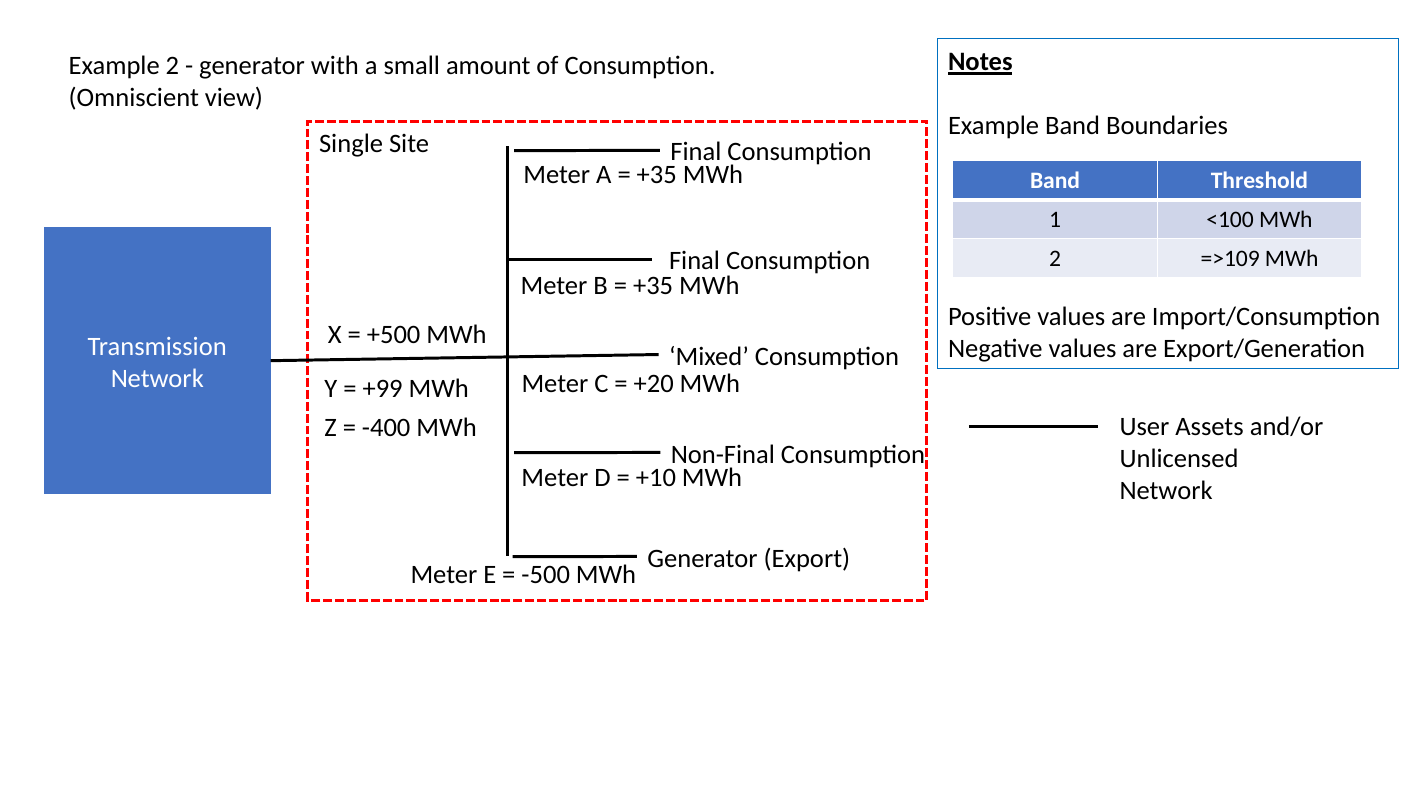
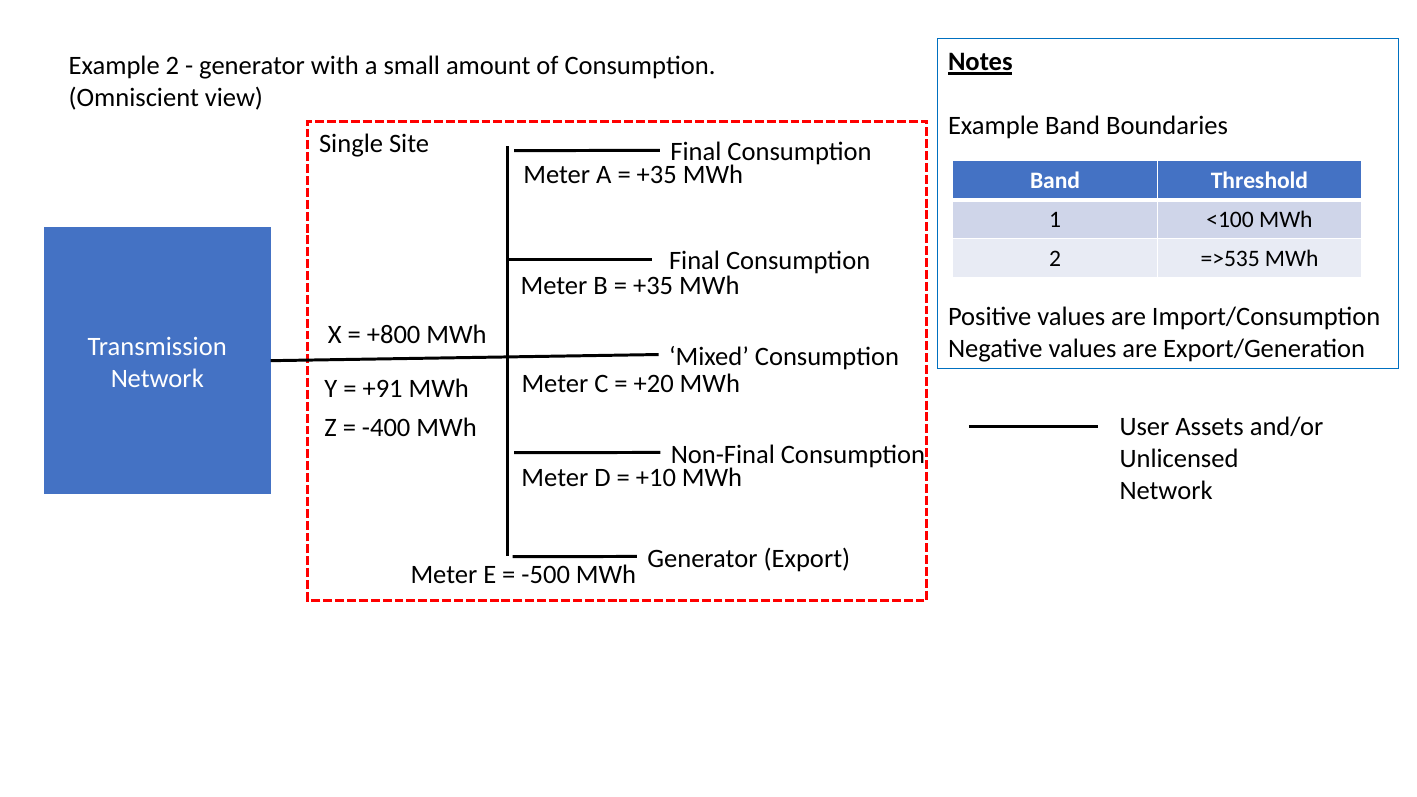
=>109: =>109 -> =>535 (1230, 259)
+500: +500 -> +800 (394, 335)
+99: +99 -> +91 (383, 388)
